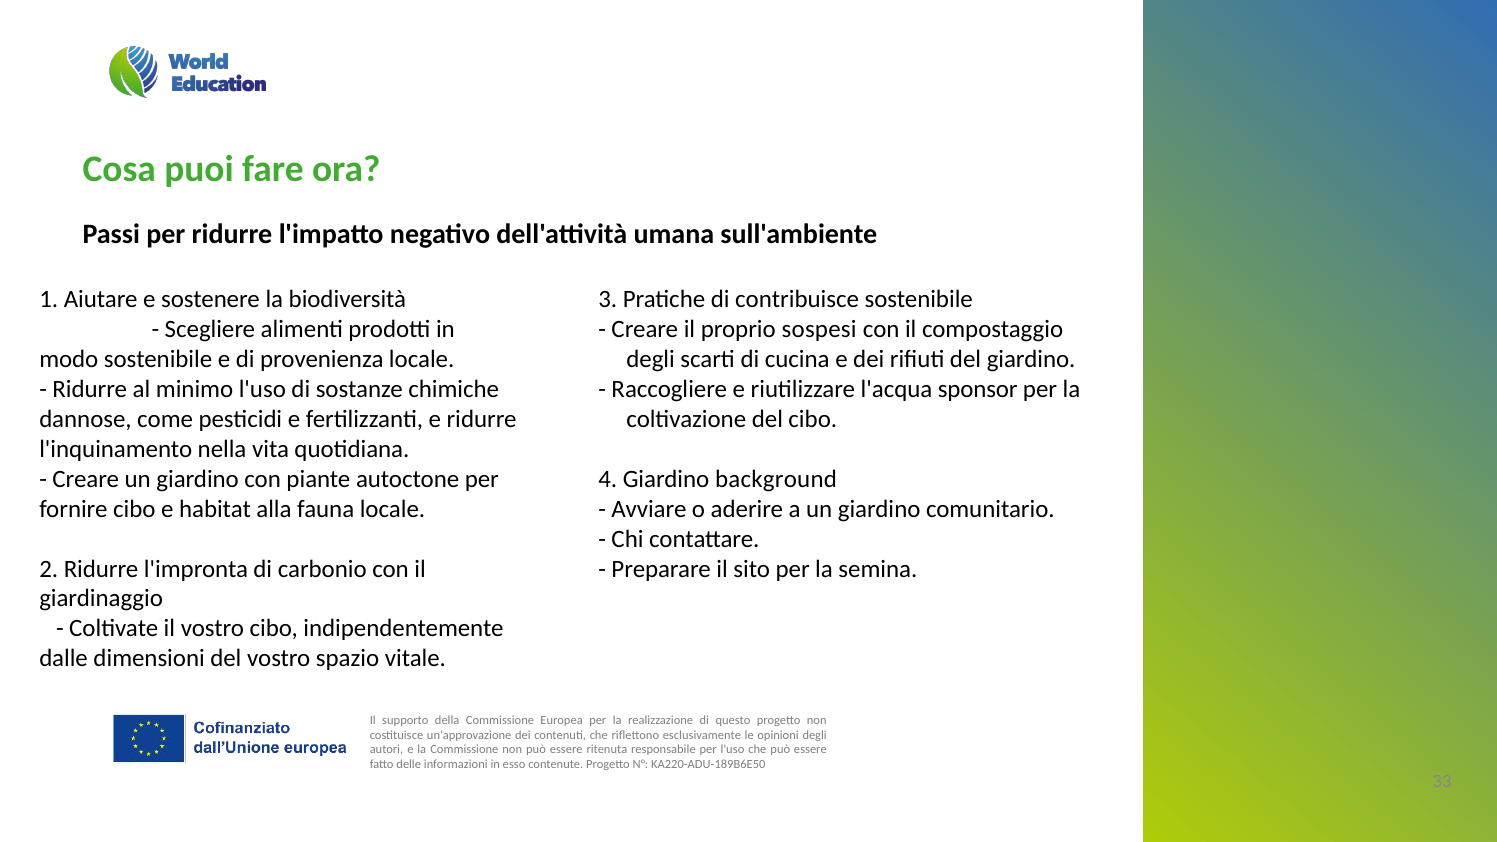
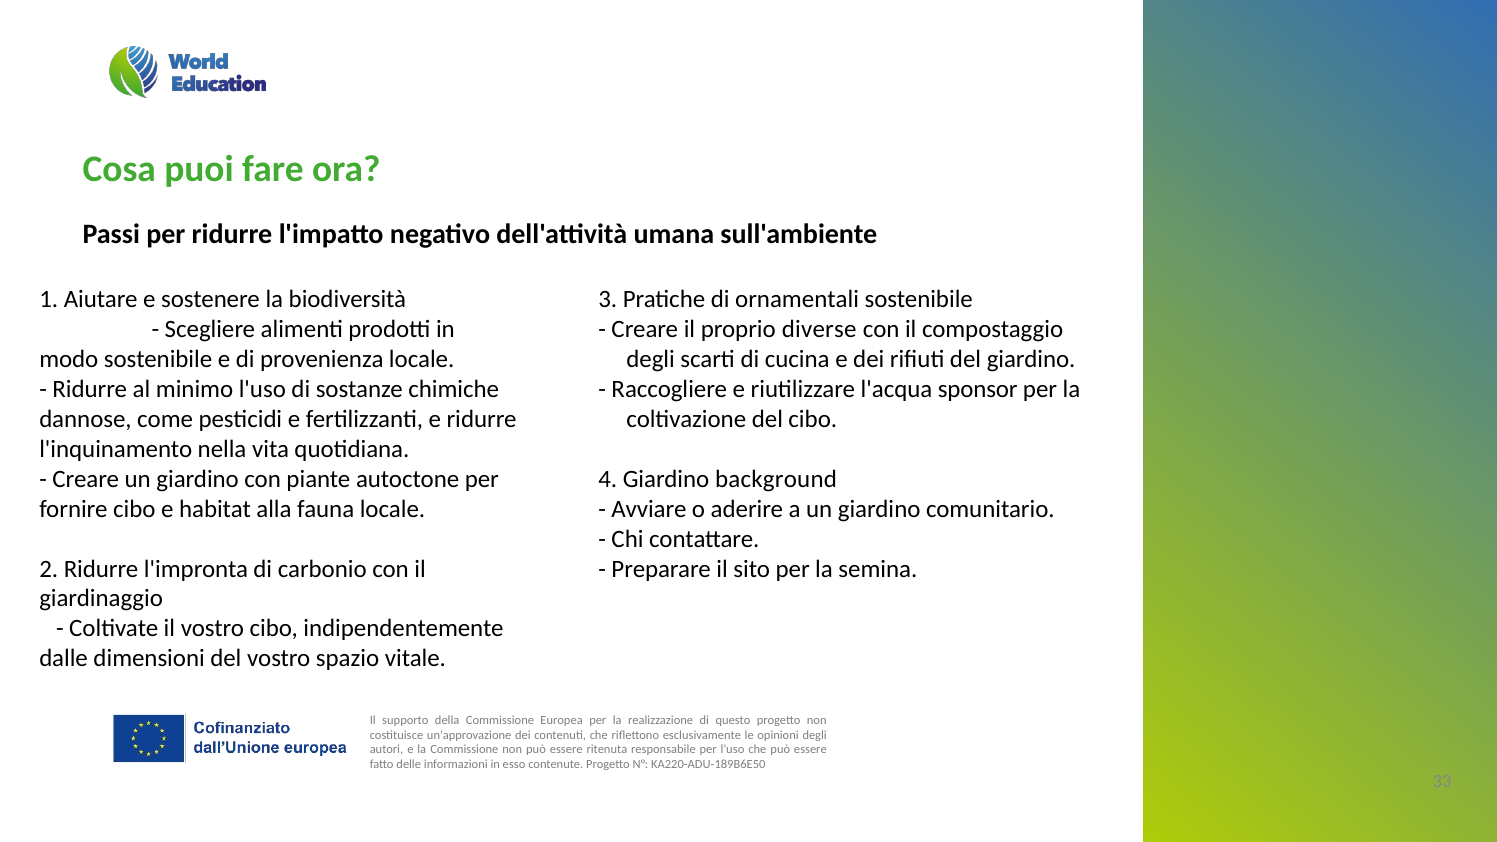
contribuisce: contribuisce -> ornamentali (797, 300)
sospesi: sospesi -> diverse (819, 329)
